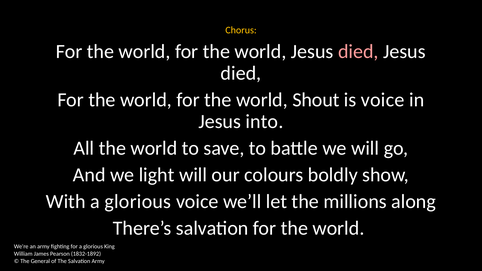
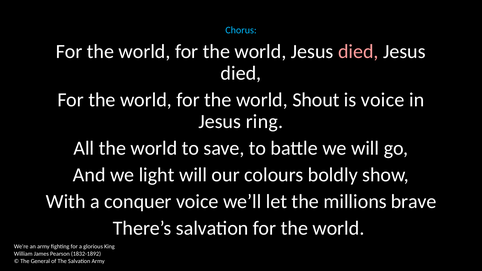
Chorus colour: yellow -> light blue (241, 30)
into: into -> ring (264, 122)
With a glorious: glorious -> conquer (138, 202)
along: along -> brave (414, 202)
